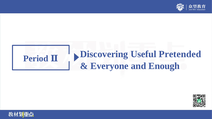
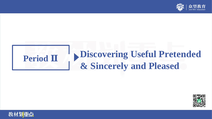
Everyone: Everyone -> Sincerely (109, 66)
Enough: Enough -> Pleased (164, 66)
